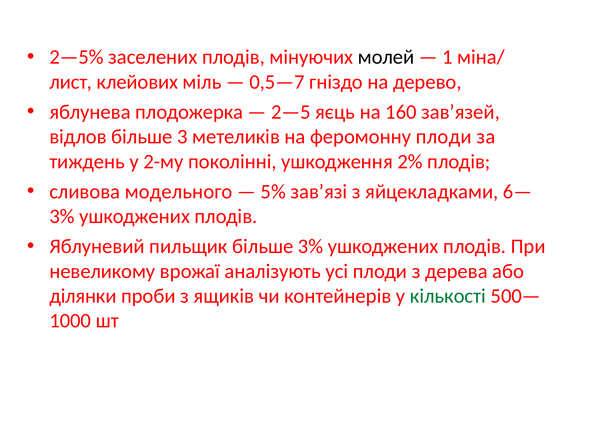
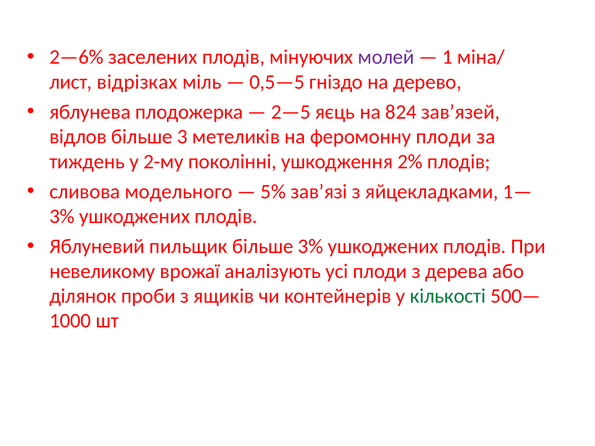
2—5%: 2—5% -> 2—6% (76, 57)
молей colour: black -> purple (386, 57)
клейових: клейових -> відрізках (137, 82)
0,5—7: 0,5—7 -> 0,5—5 (277, 82)
160: 160 -> 824 (401, 112)
6—: 6— -> 1— (517, 192)
ділянки: ділянки -> ділянок (83, 296)
